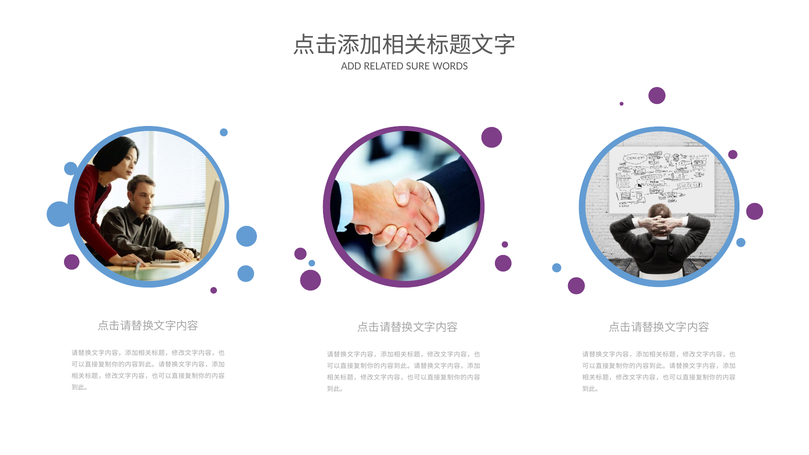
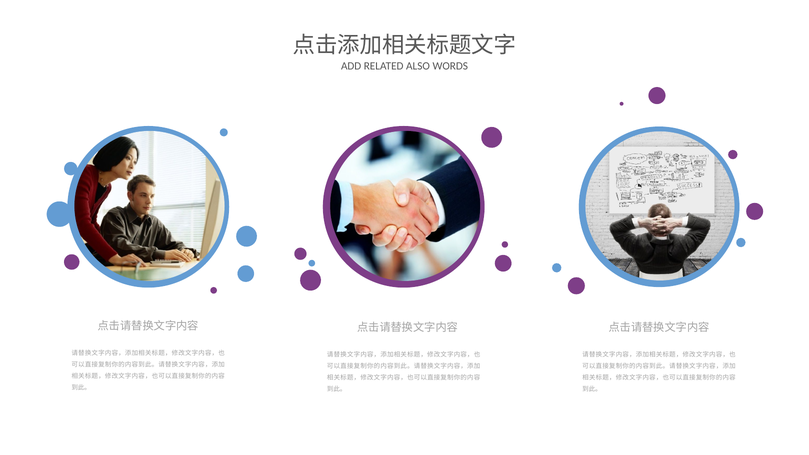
SURE: SURE -> ALSO (418, 66)
